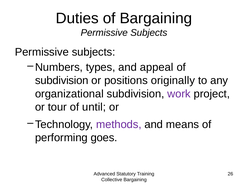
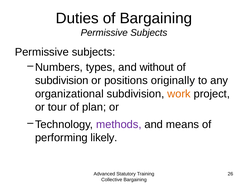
appeal: appeal -> without (157, 67)
work colour: purple -> orange (179, 94)
until: until -> plan (94, 107)
goes: goes -> likely (104, 138)
